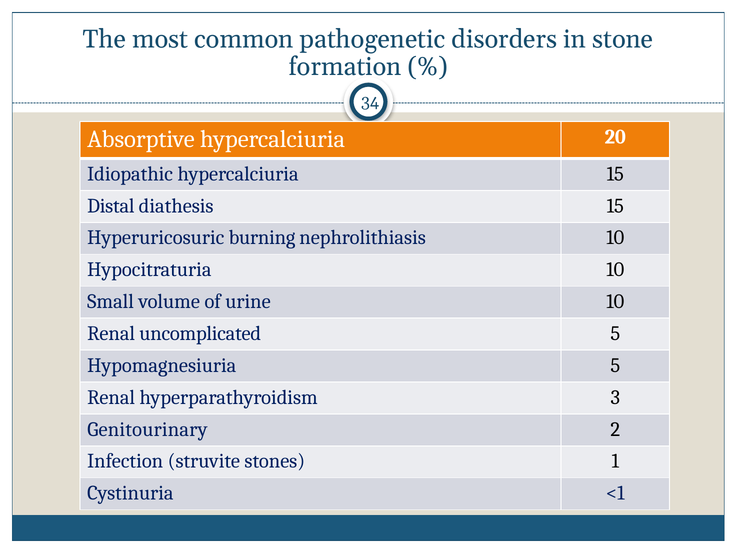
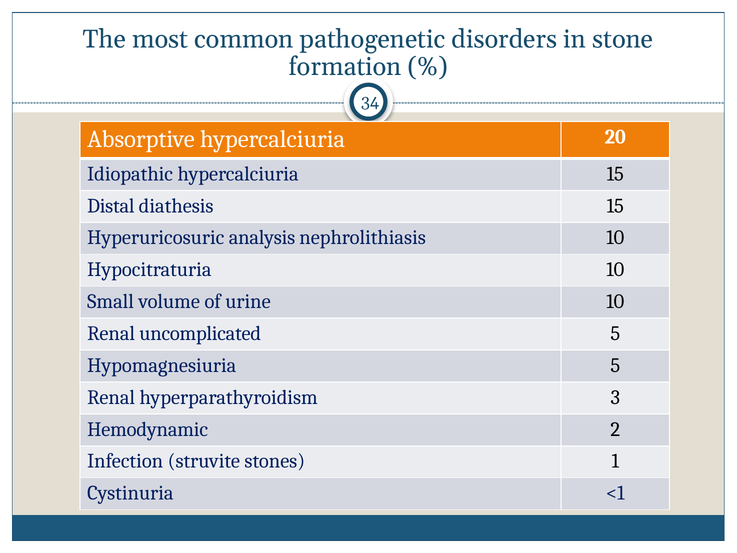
burning: burning -> analysis (262, 238)
Genitourinary: Genitourinary -> Hemodynamic (148, 429)
